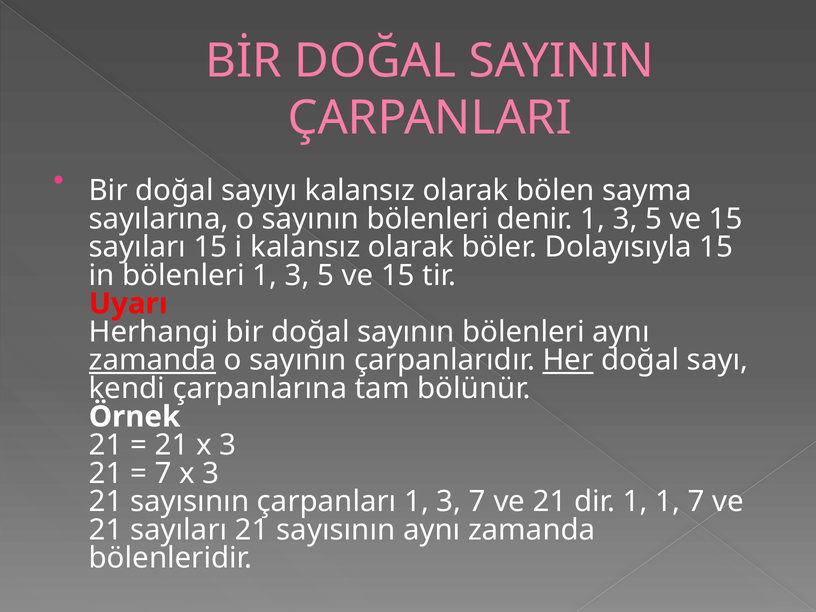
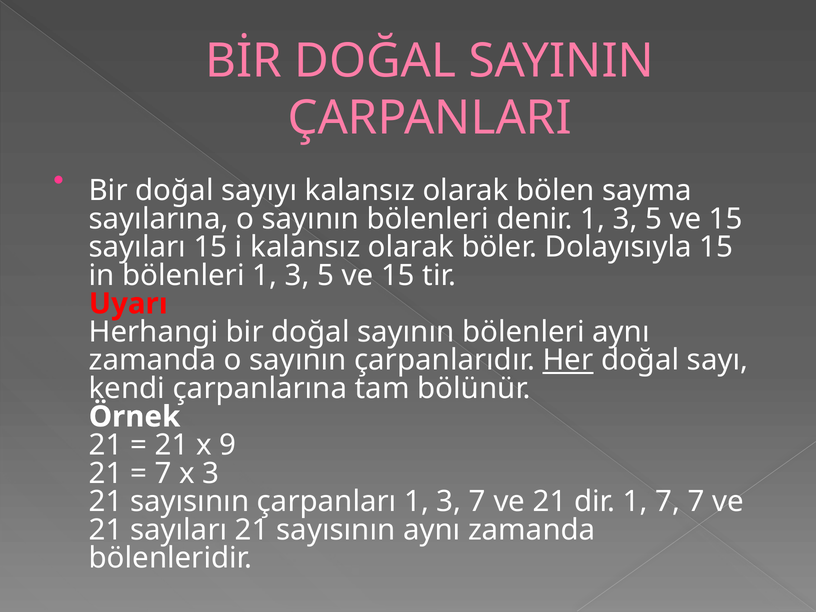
zamanda underline: present -> none (152, 360)
21 x 3: 3 -> 9 (228, 445)
1 1: 1 -> 7 (668, 502)
